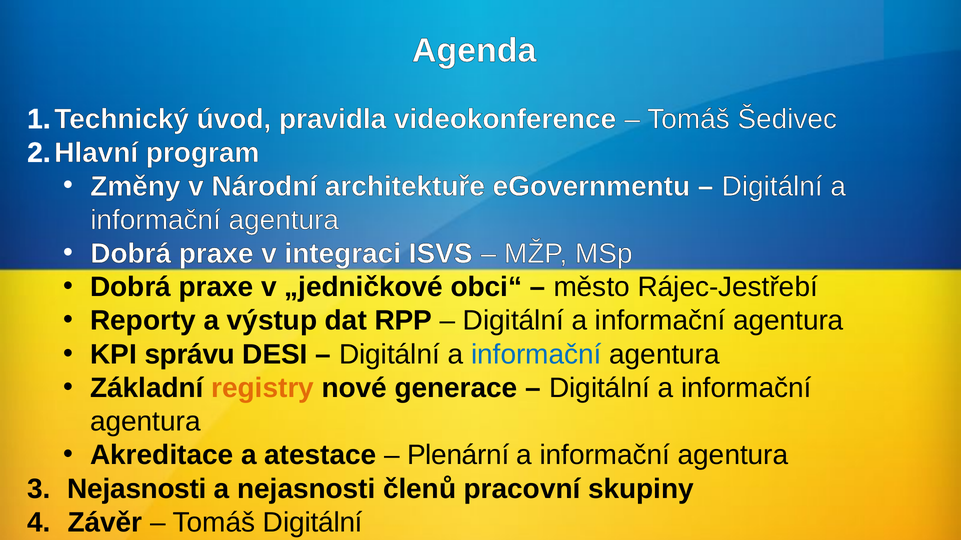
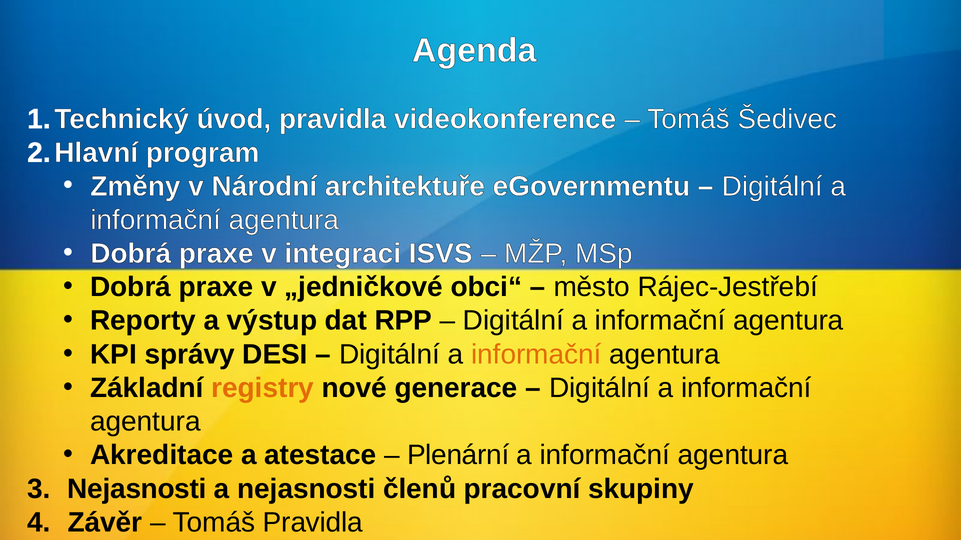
správu: správu -> správy (190, 355)
informační colour: blue -> orange (536, 355)
Tomáš Digitální: Digitální -> Pravidla (313, 523)
